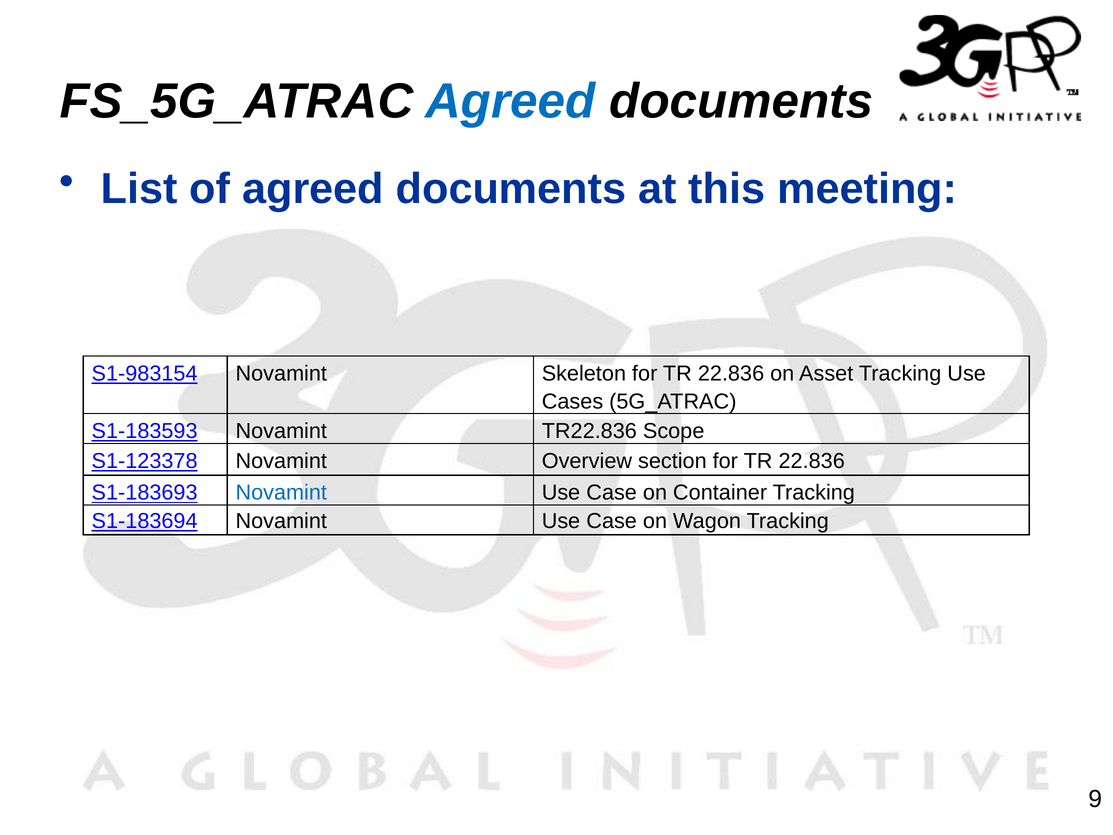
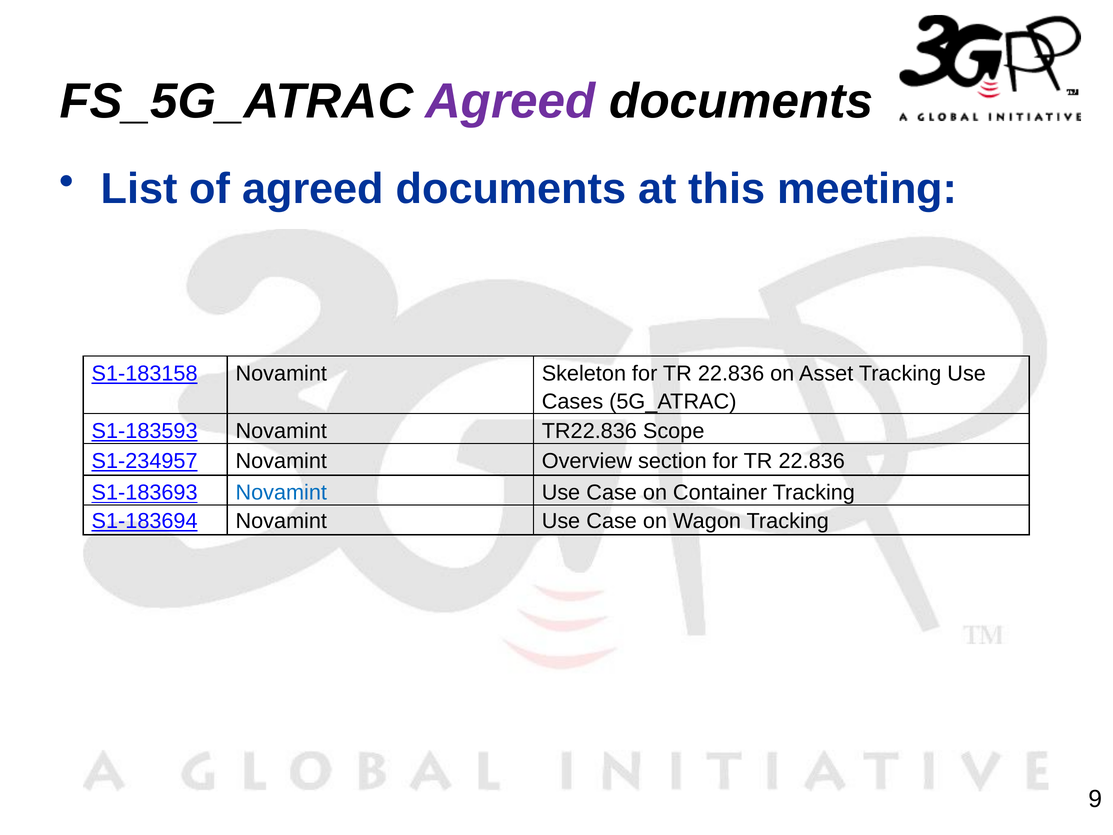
Agreed colour: blue -> purple (510, 102)
S1-983154: S1-983154 -> S1-183158 (145, 374)
S1-123378: S1-123378 -> S1-234957 (145, 461)
